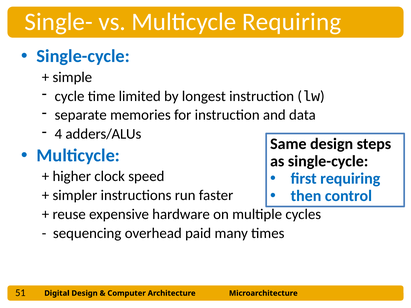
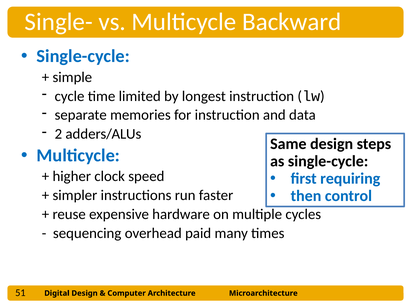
Multicycle Requiring: Requiring -> Backward (292, 22)
4: 4 -> 2 (58, 134)
